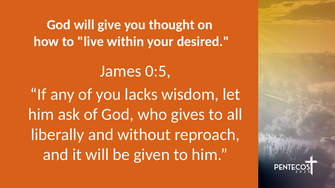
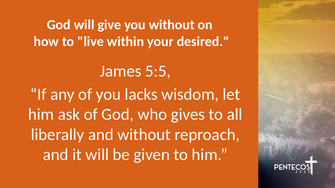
you thought: thought -> without (172, 25)
0:5: 0:5 -> 5:5 (158, 71)
